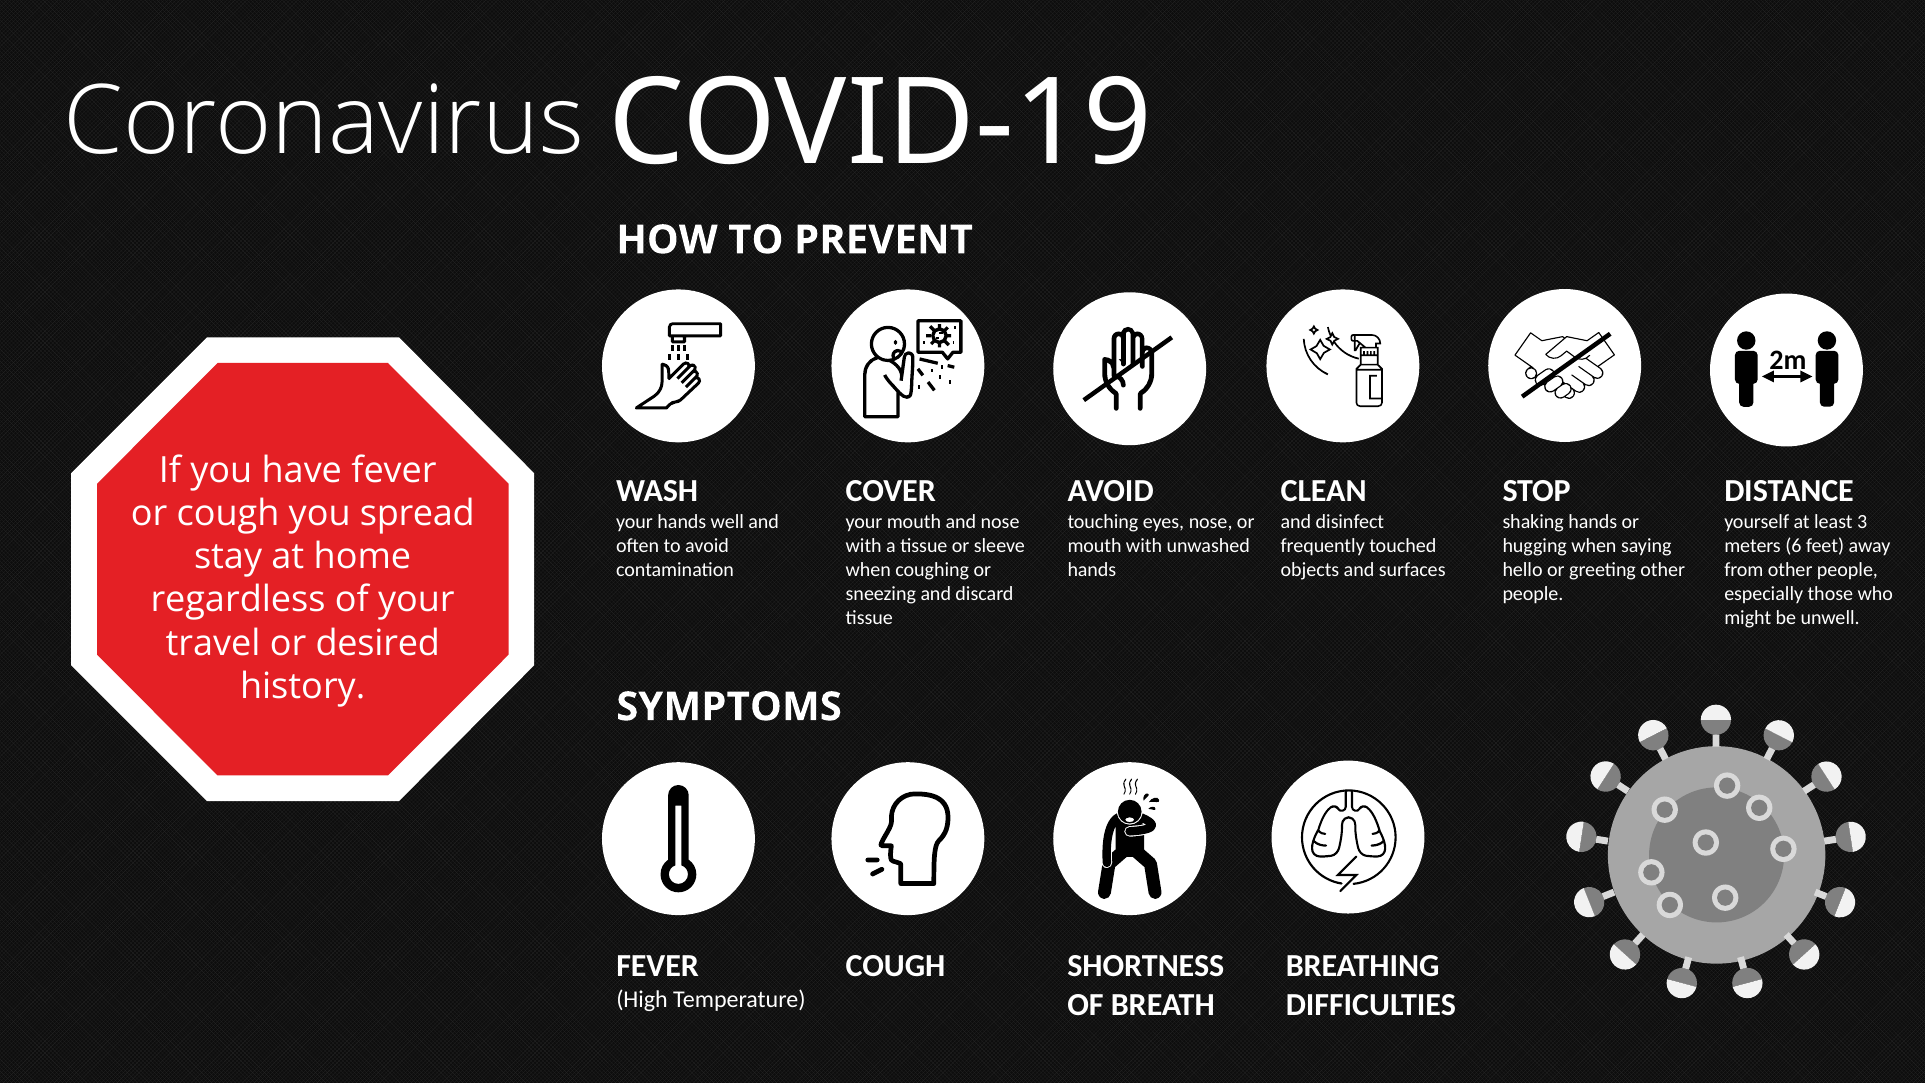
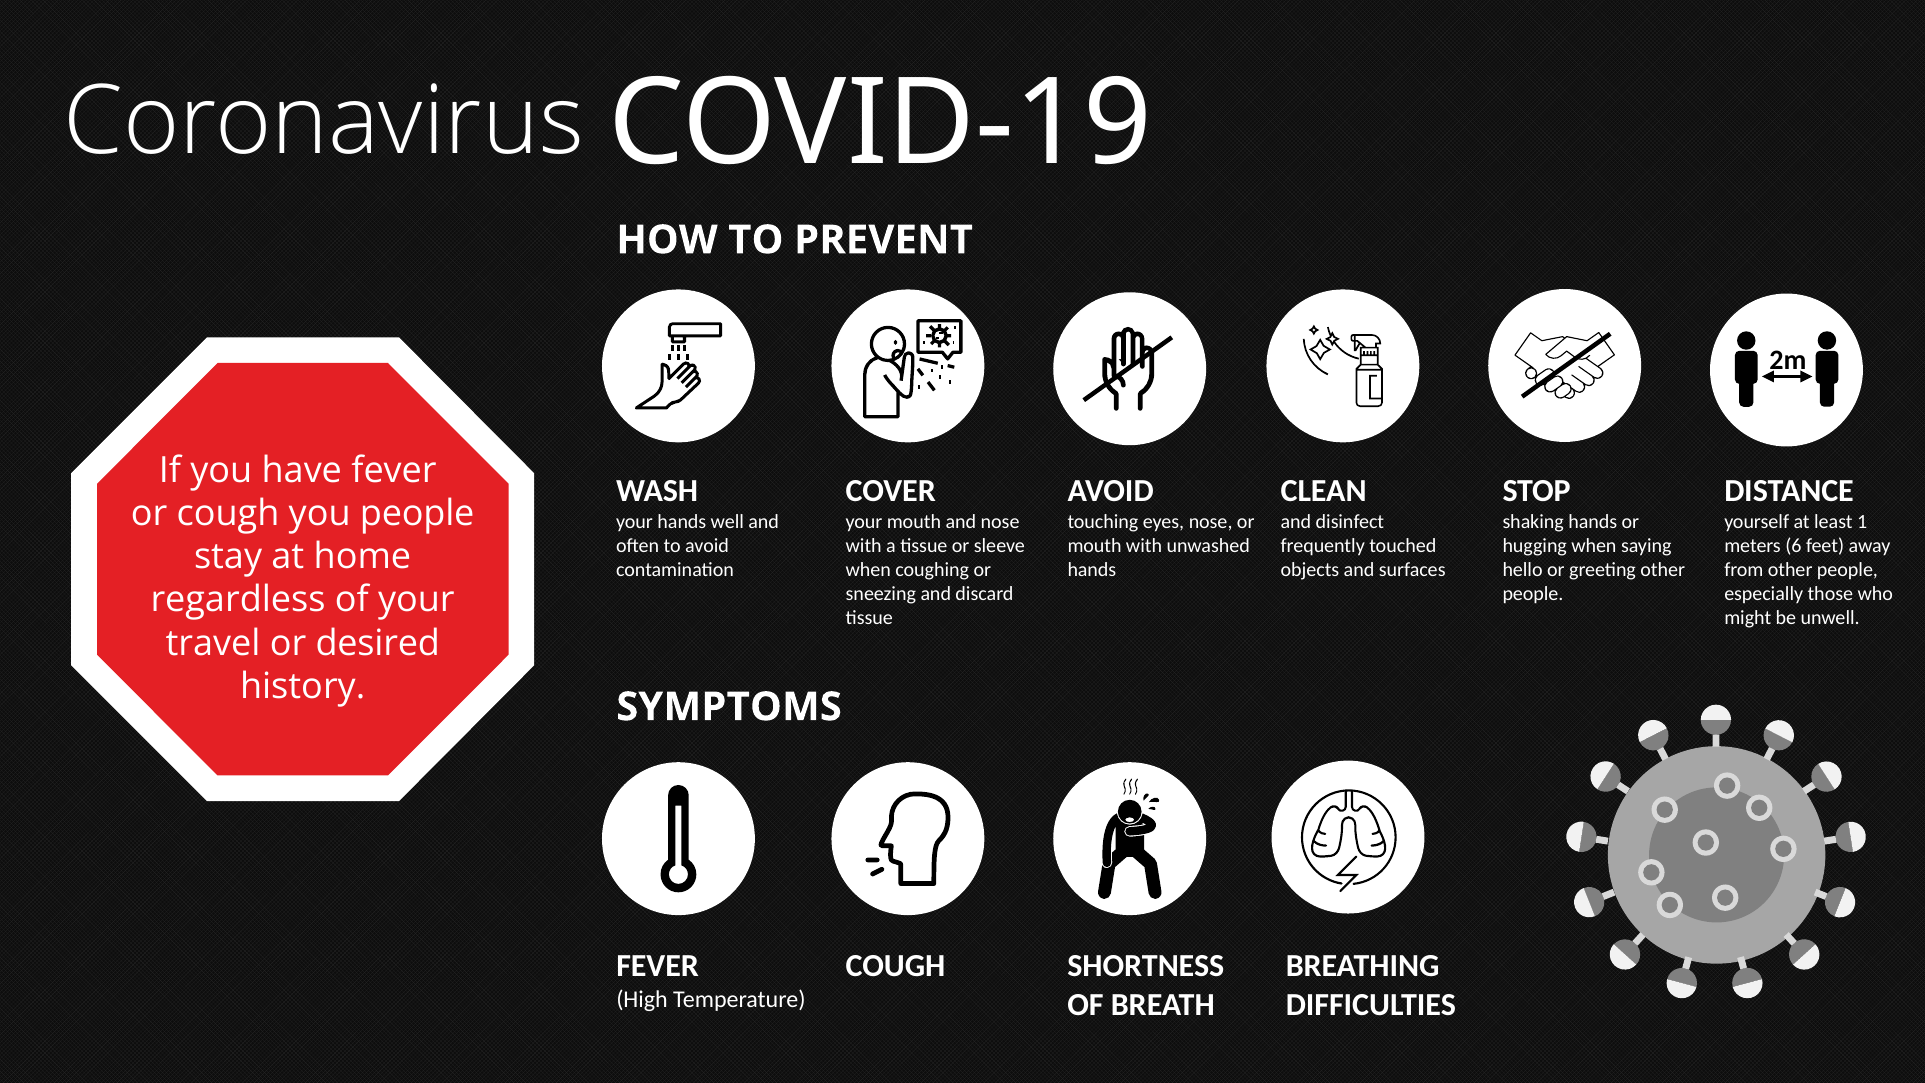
you spread: spread -> people (417, 513)
3: 3 -> 1 (1862, 522)
